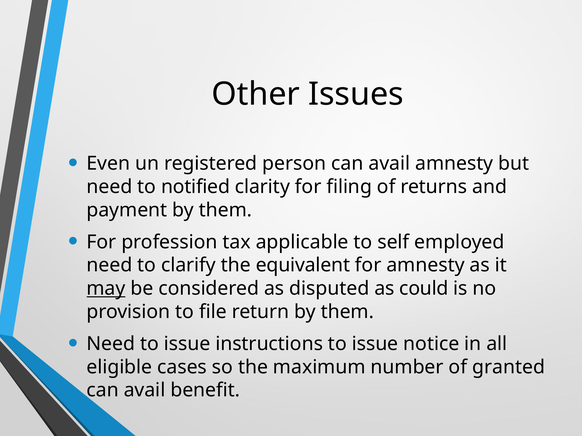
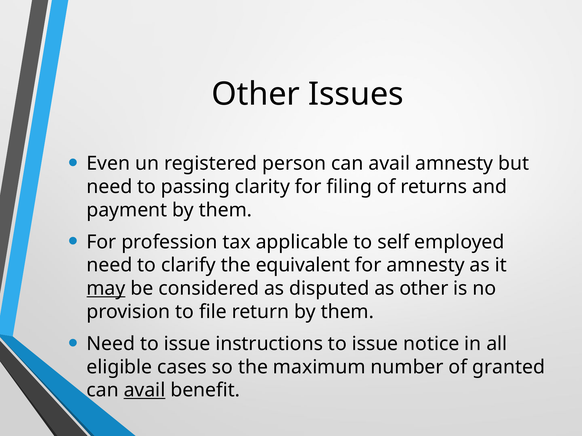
notified: notified -> passing (196, 187)
as could: could -> other (424, 289)
avail underline: none -> present (145, 391)
